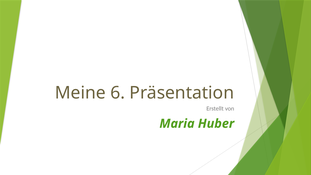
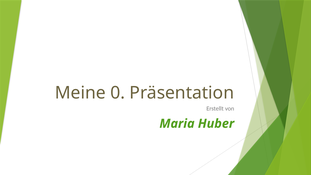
6: 6 -> 0 (118, 93)
